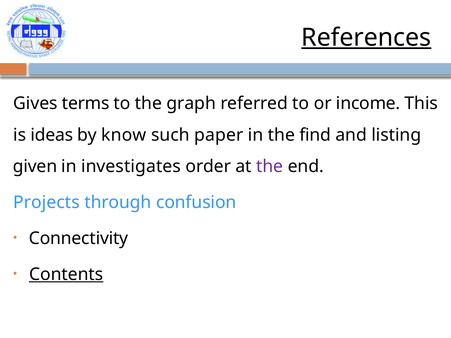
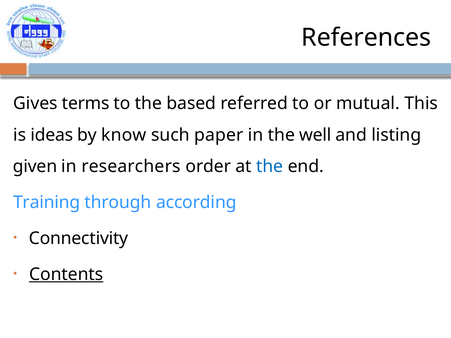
References underline: present -> none (366, 37)
graph: graph -> based (191, 103)
income: income -> mutual (368, 103)
find: find -> well (315, 135)
investigates: investigates -> researchers (131, 167)
the colour: purple -> blue (270, 167)
Projects: Projects -> Training (47, 203)
confusion: confusion -> according (196, 203)
